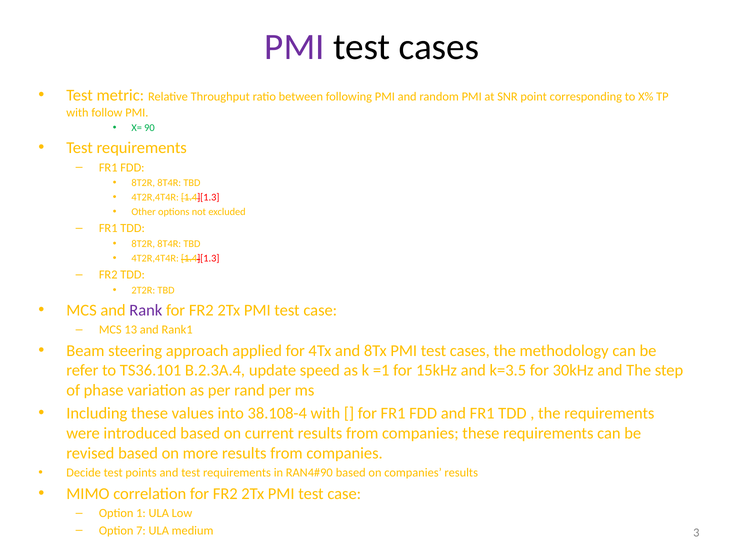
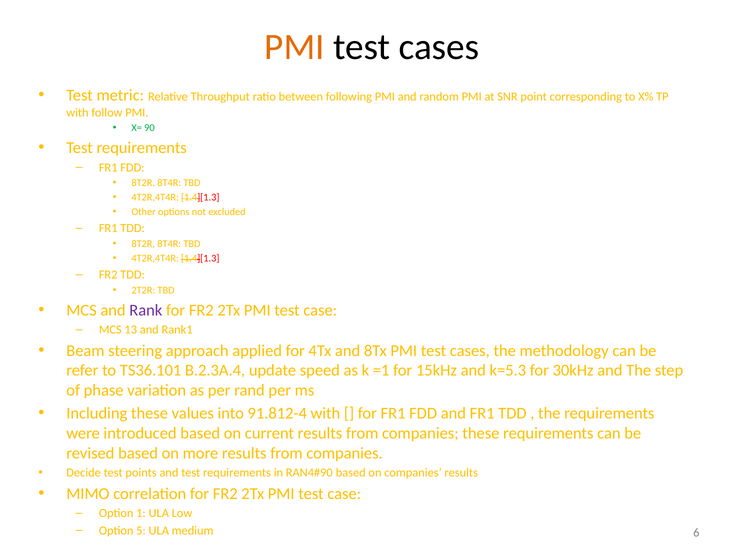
PMI colour: purple -> orange (295, 47)
k=3.5: k=3.5 -> k=5.3 (508, 371)
38.108-4: 38.108-4 -> 91.812-4 (277, 413)
7: 7 -> 5 (141, 531)
3: 3 -> 6 (696, 533)
